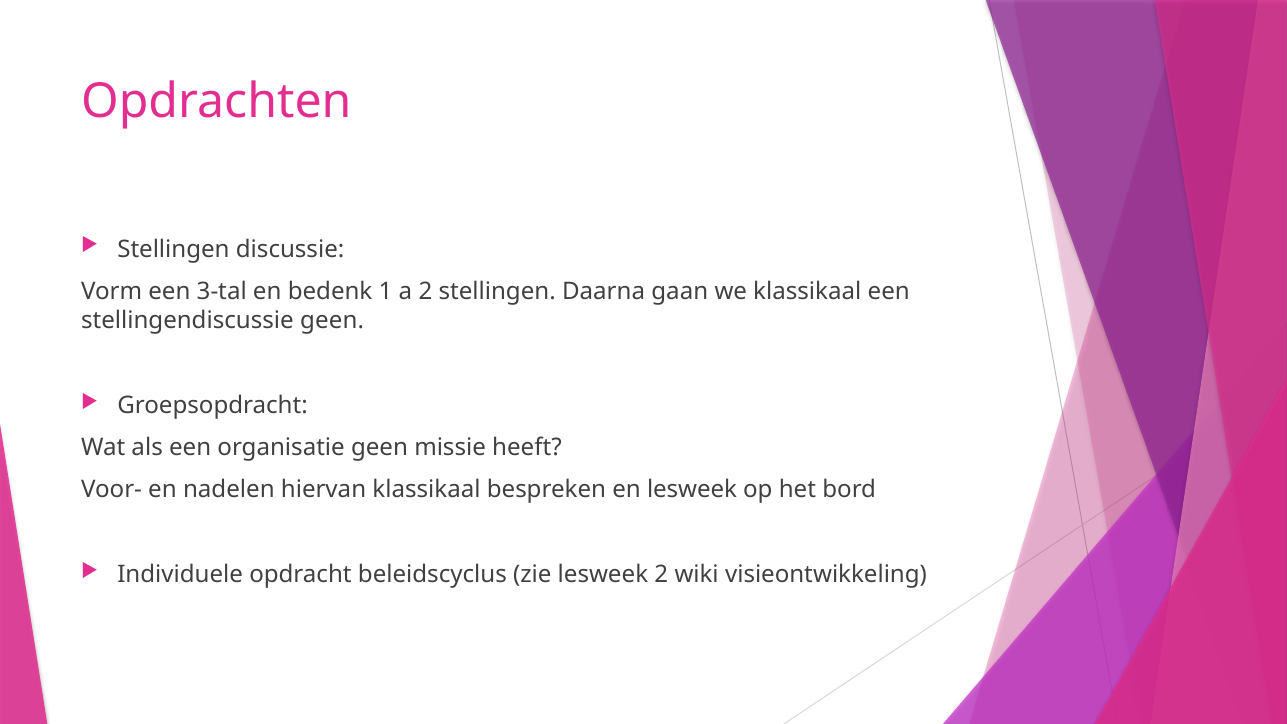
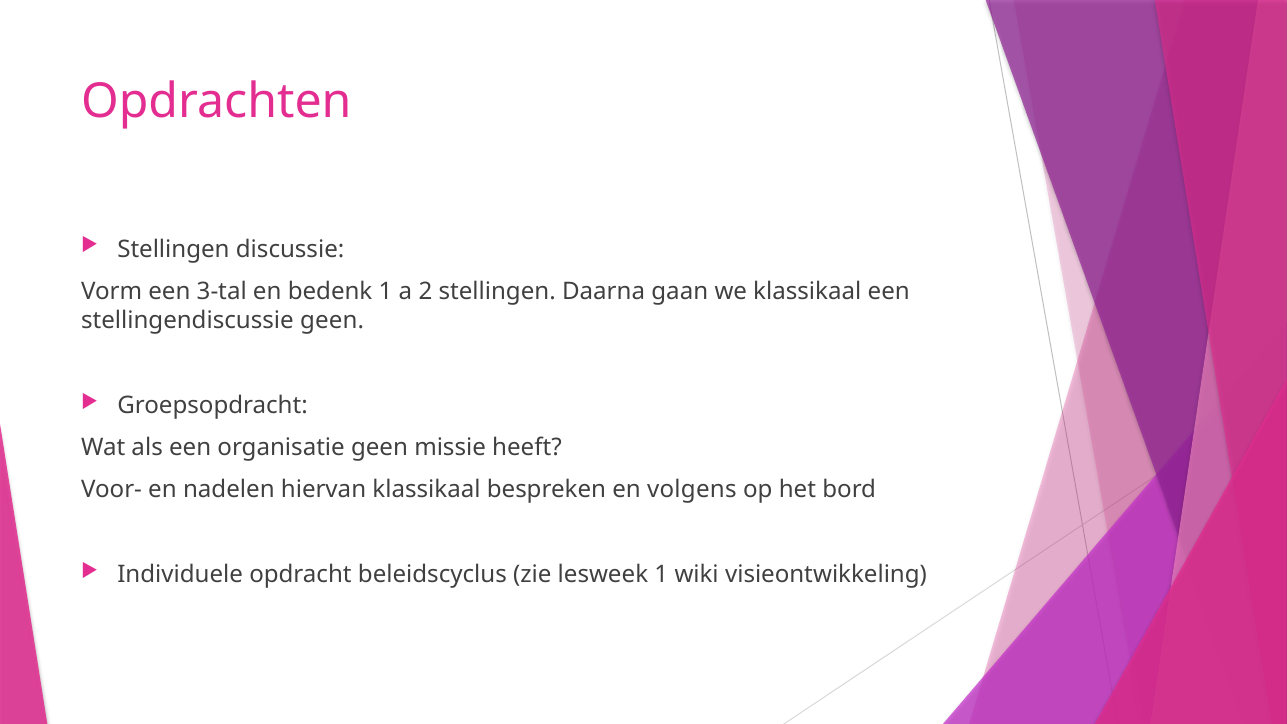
en lesweek: lesweek -> volgens (692, 490)
lesweek 2: 2 -> 1 (661, 575)
